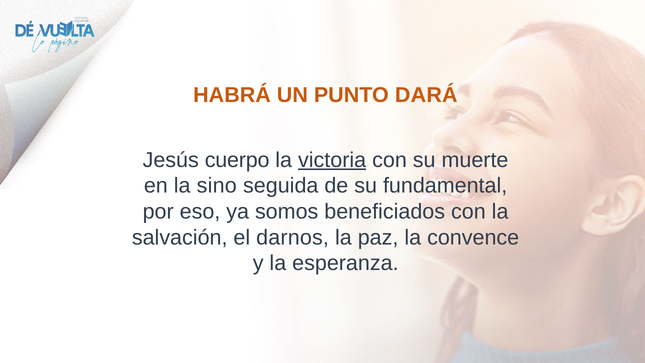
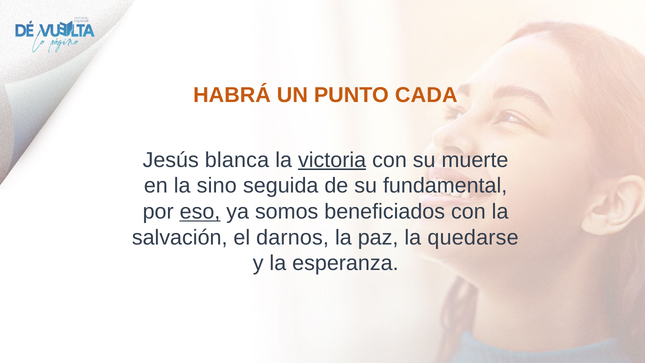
DARÁ: DARÁ -> CADA (426, 95)
cuerpo: cuerpo -> blanca (237, 160)
eso underline: none -> present (200, 212)
convence: convence -> quedarse (473, 237)
